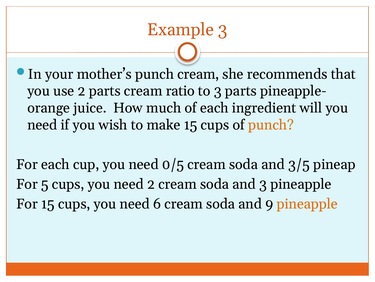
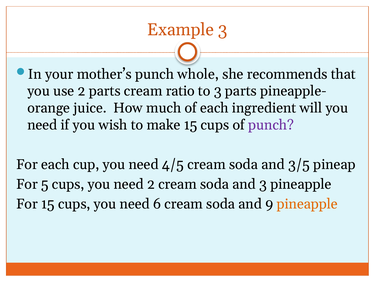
punch cream: cream -> whole (198, 74)
punch colour: orange -> purple (271, 125)
0/5: 0/5 -> 4/5 (173, 164)
